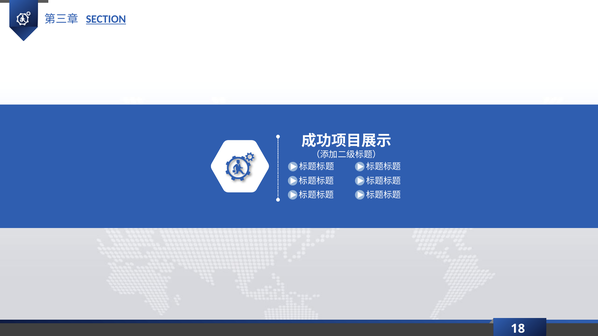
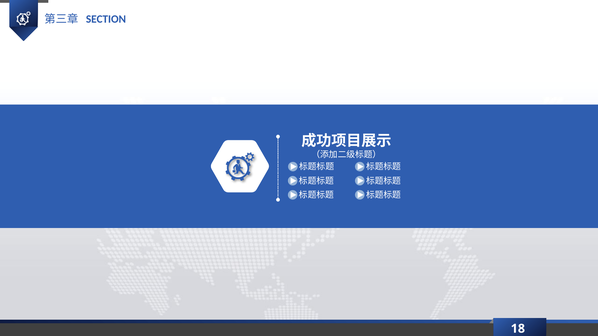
SECTION underline: present -> none (106, 19)
